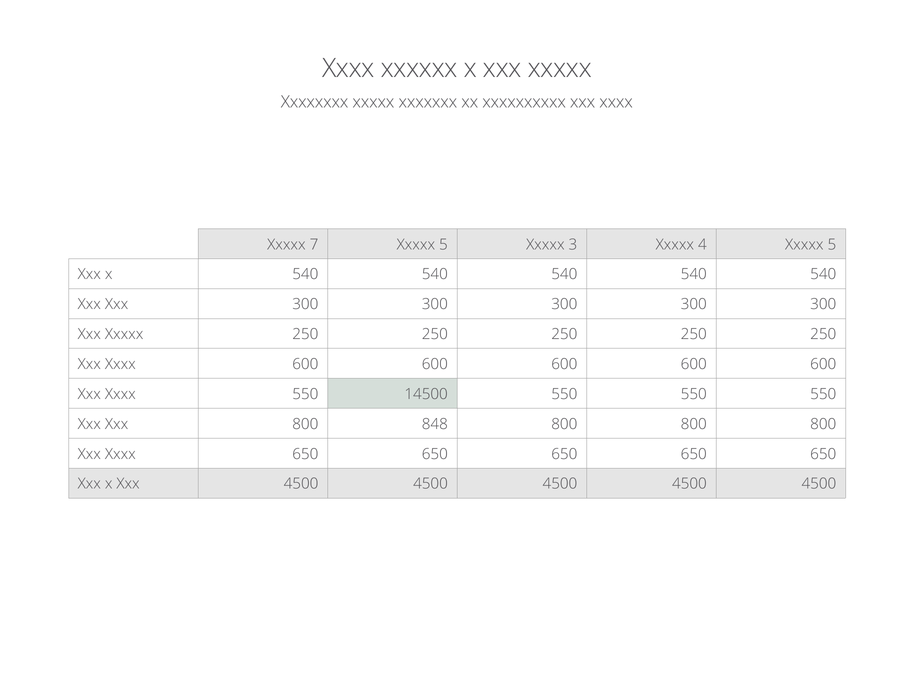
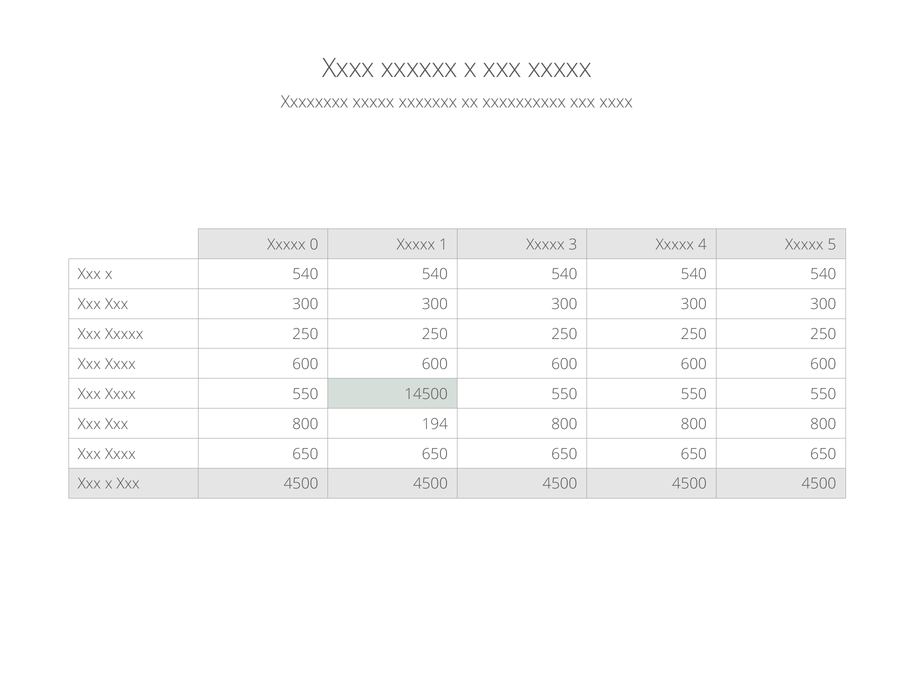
7: 7 -> 0 (314, 244)
5: 5 -> 1 (443, 244)
848: 848 -> 194 (435, 424)
